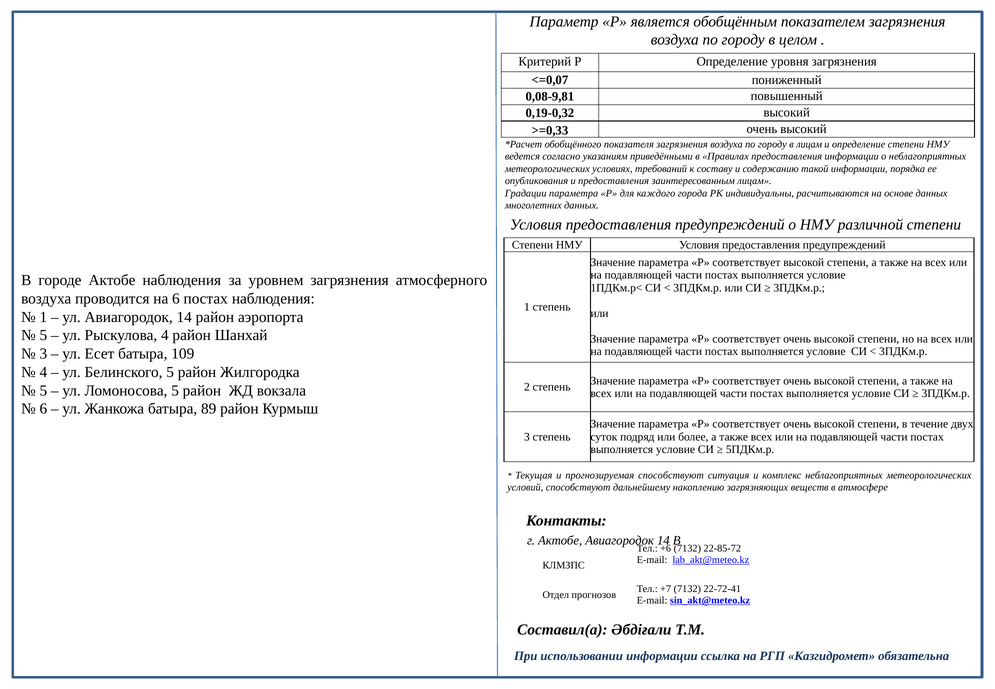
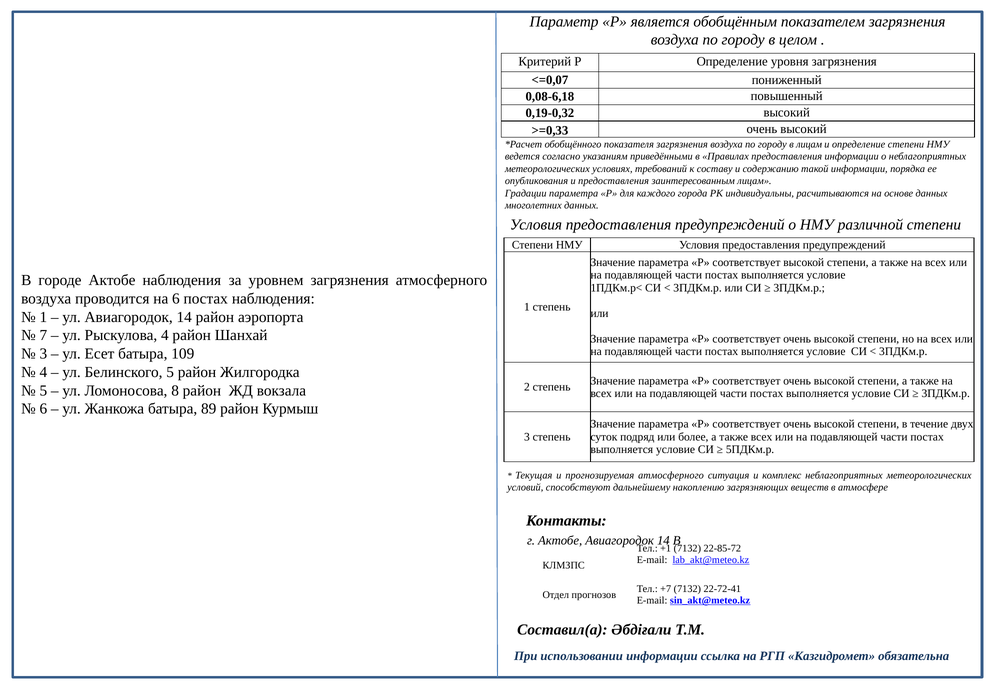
0,08-9,81: 0,08-9,81 -> 0,08-6,18 (550, 96)
5: 5 -> 7 (43, 335)
Ломоносова 5: 5 -> 8 (175, 390)
прогнозируемая способствуют: способствуют -> атмосферного (671, 475)
+6: +6 -> +1 (666, 548)
